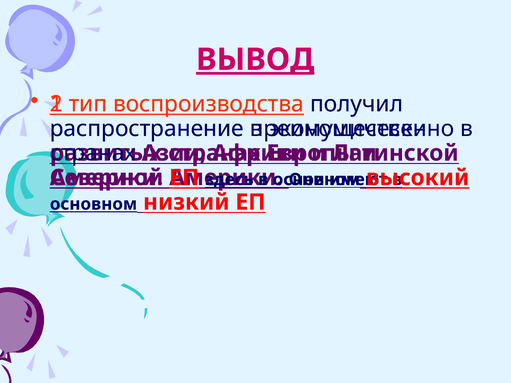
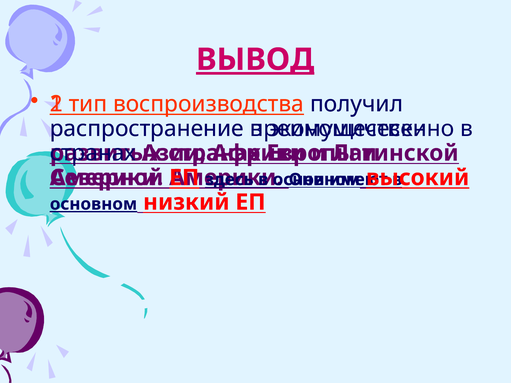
основном underline: none -> present (94, 204)
